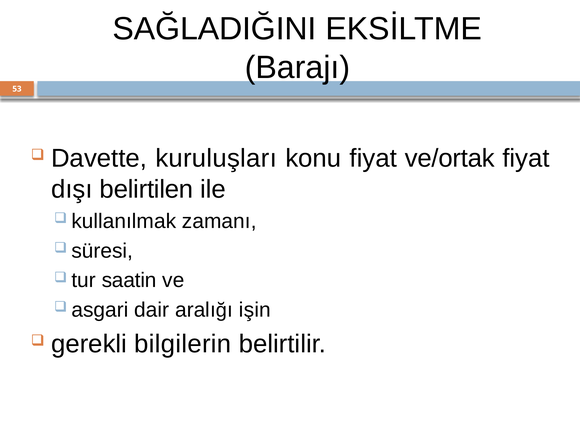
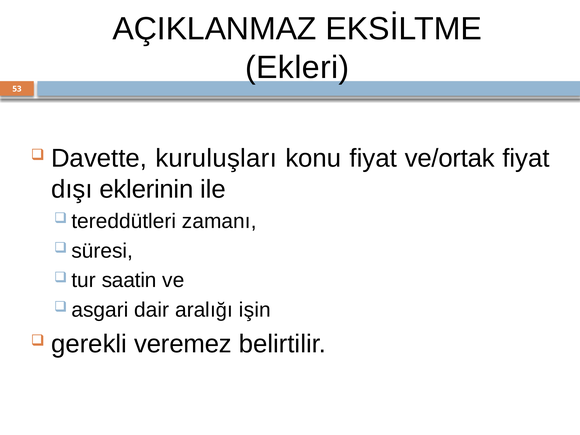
SAĞLADIĞINI: SAĞLADIĞINI -> AÇIKLANMAZ (215, 29)
Barajı: Barajı -> Ekleri (297, 67)
belirtilen: belirtilen -> eklerinin (146, 189)
kullanılmak: kullanılmak -> tereddütleri (124, 221)
bilgilerin: bilgilerin -> veremez (183, 344)
